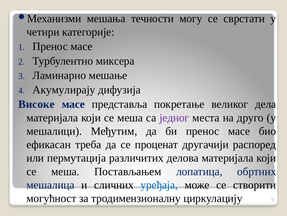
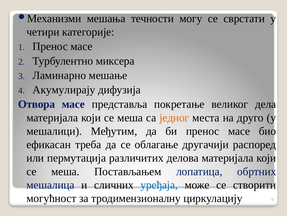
Високе: Високе -> Отвора (37, 104)
једног colour: purple -> orange (174, 117)
проценат: проценат -> облагање (157, 144)
